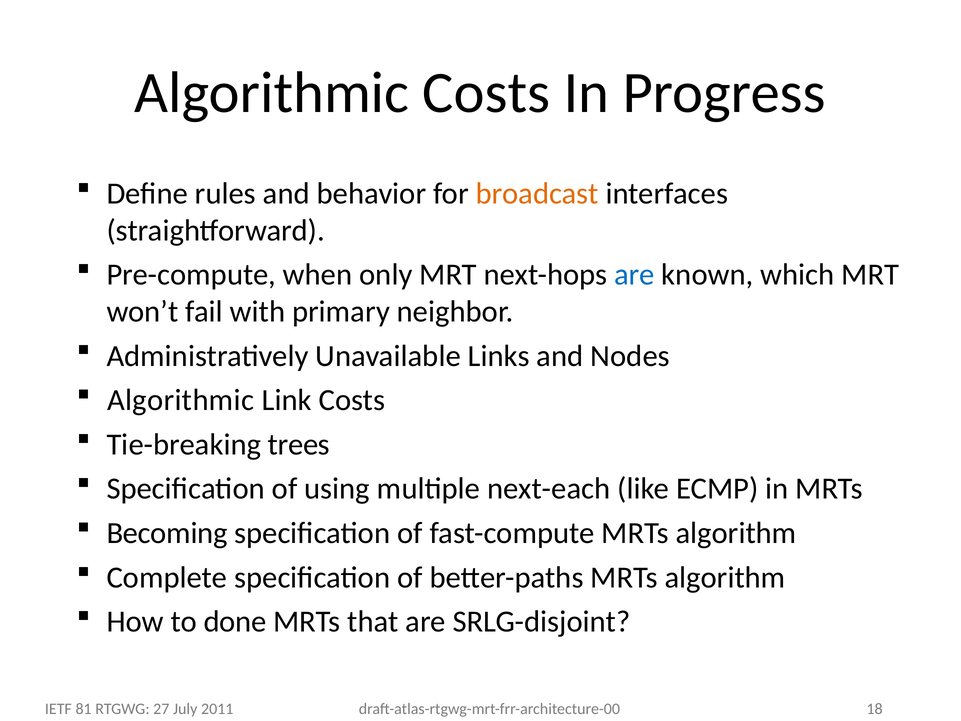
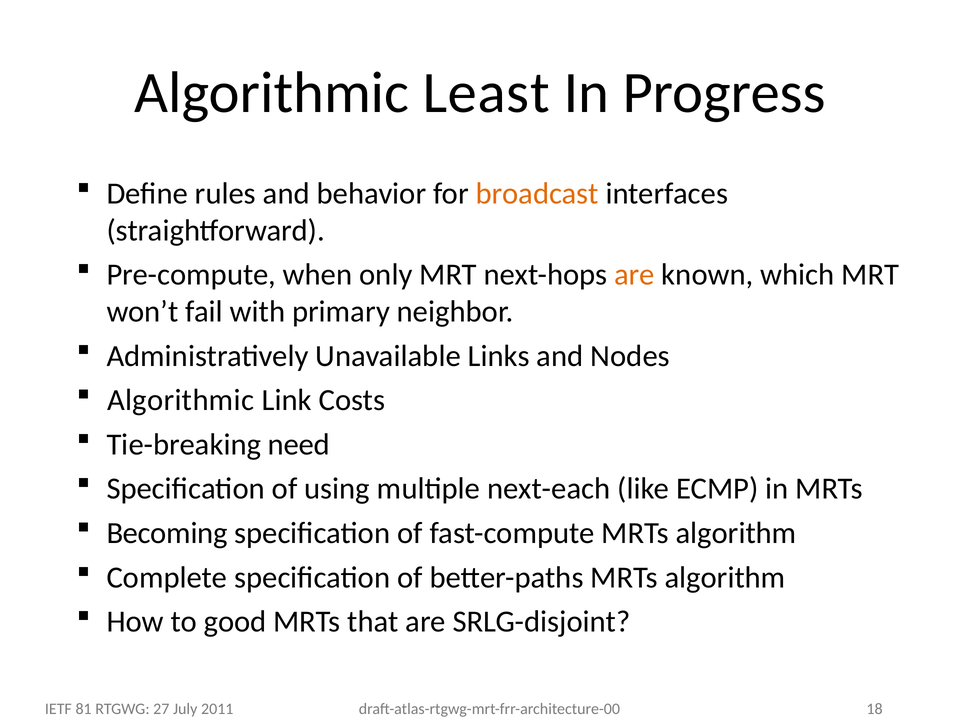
Algorithmic Costs: Costs -> Least (486, 93)
are colour: blue -> orange (634, 275)
trees: trees -> need (299, 444)
done: done -> good (235, 622)
